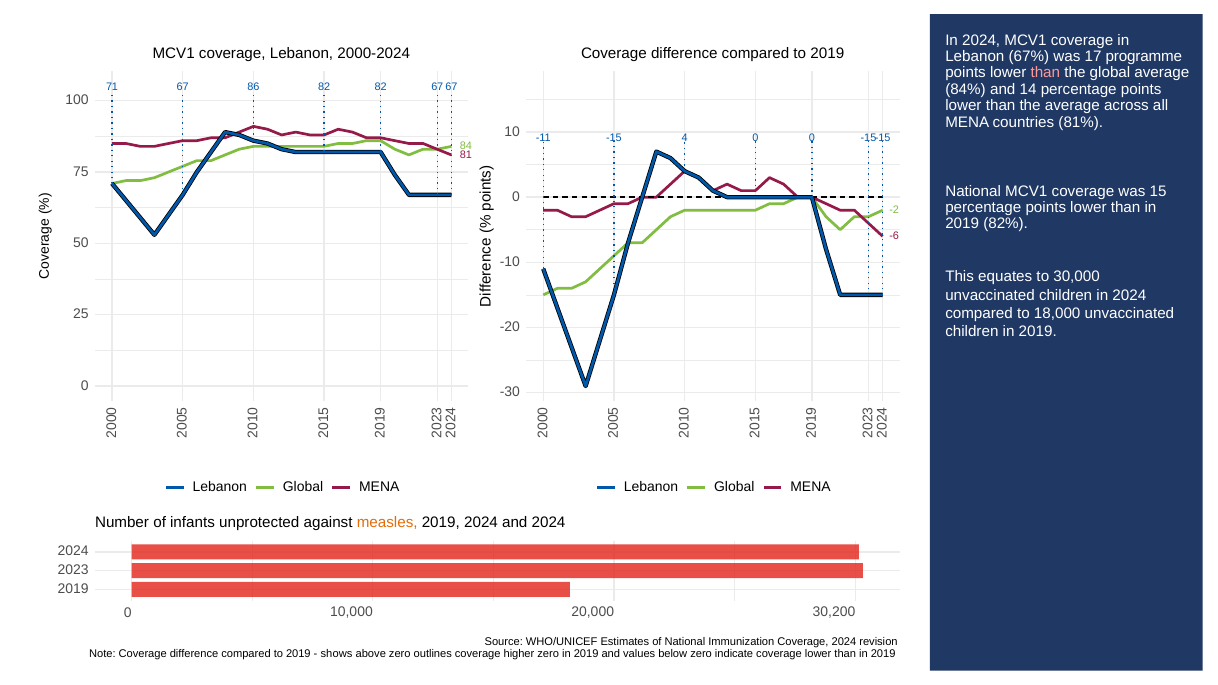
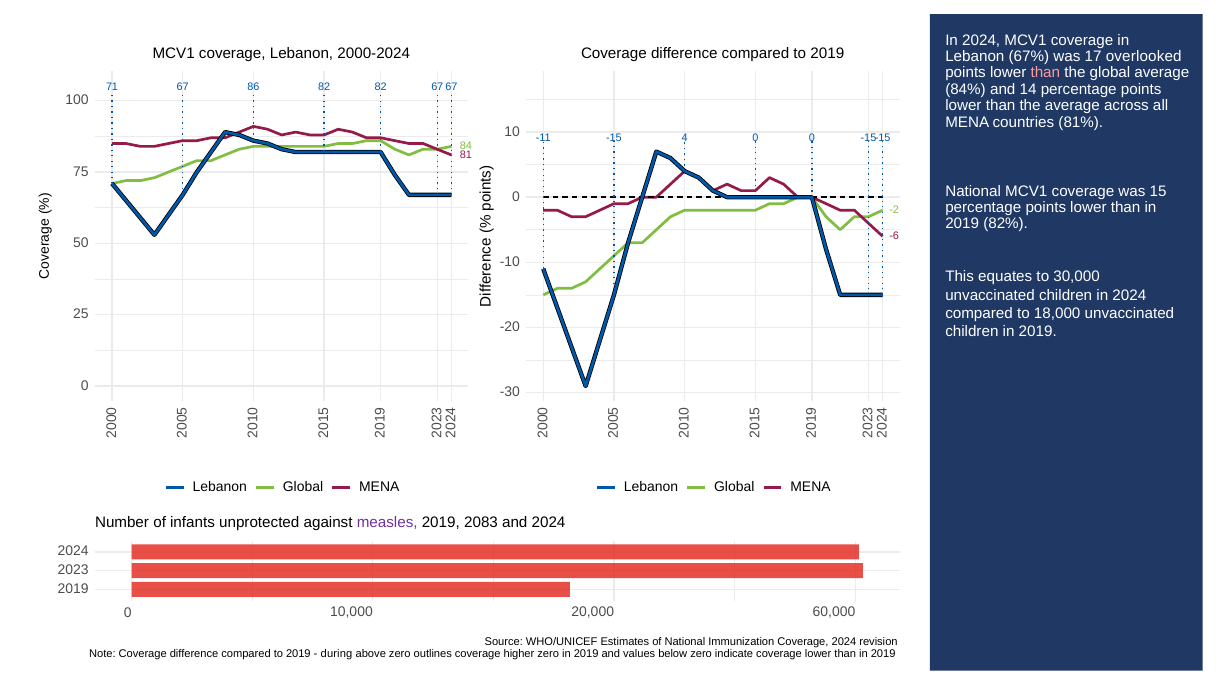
programme: programme -> overlooked (1144, 56)
measles colour: orange -> purple (387, 523)
2019 2024: 2024 -> 2083 (481, 523)
30,200: 30,200 -> 60,000 (834, 612)
shows: shows -> during (337, 654)
